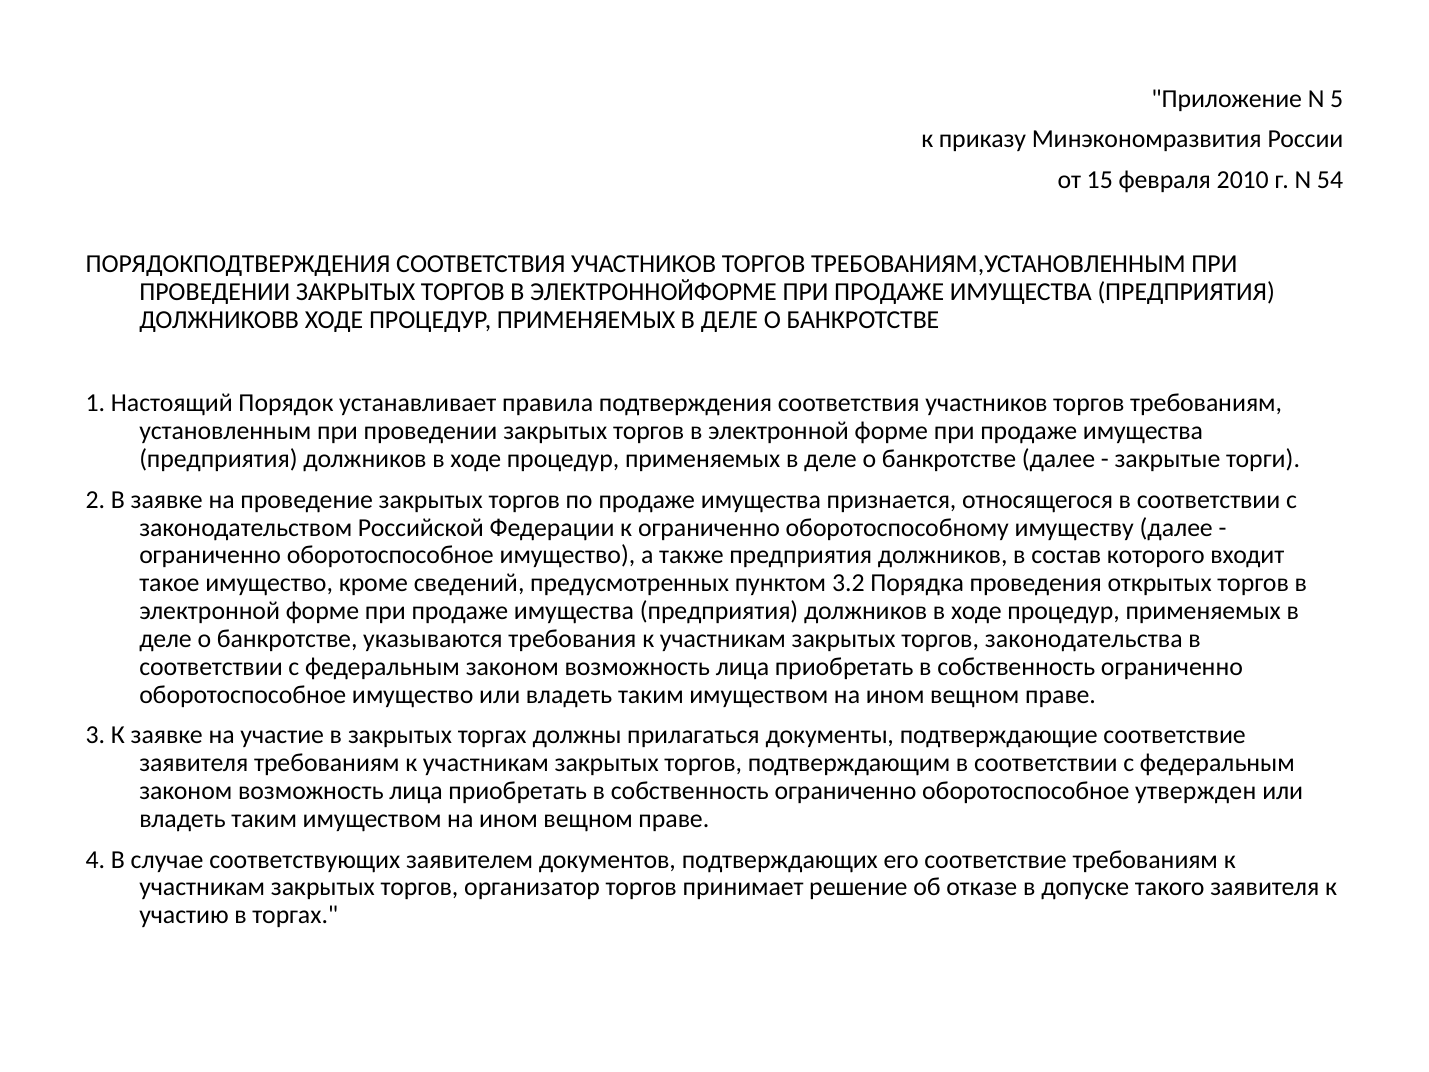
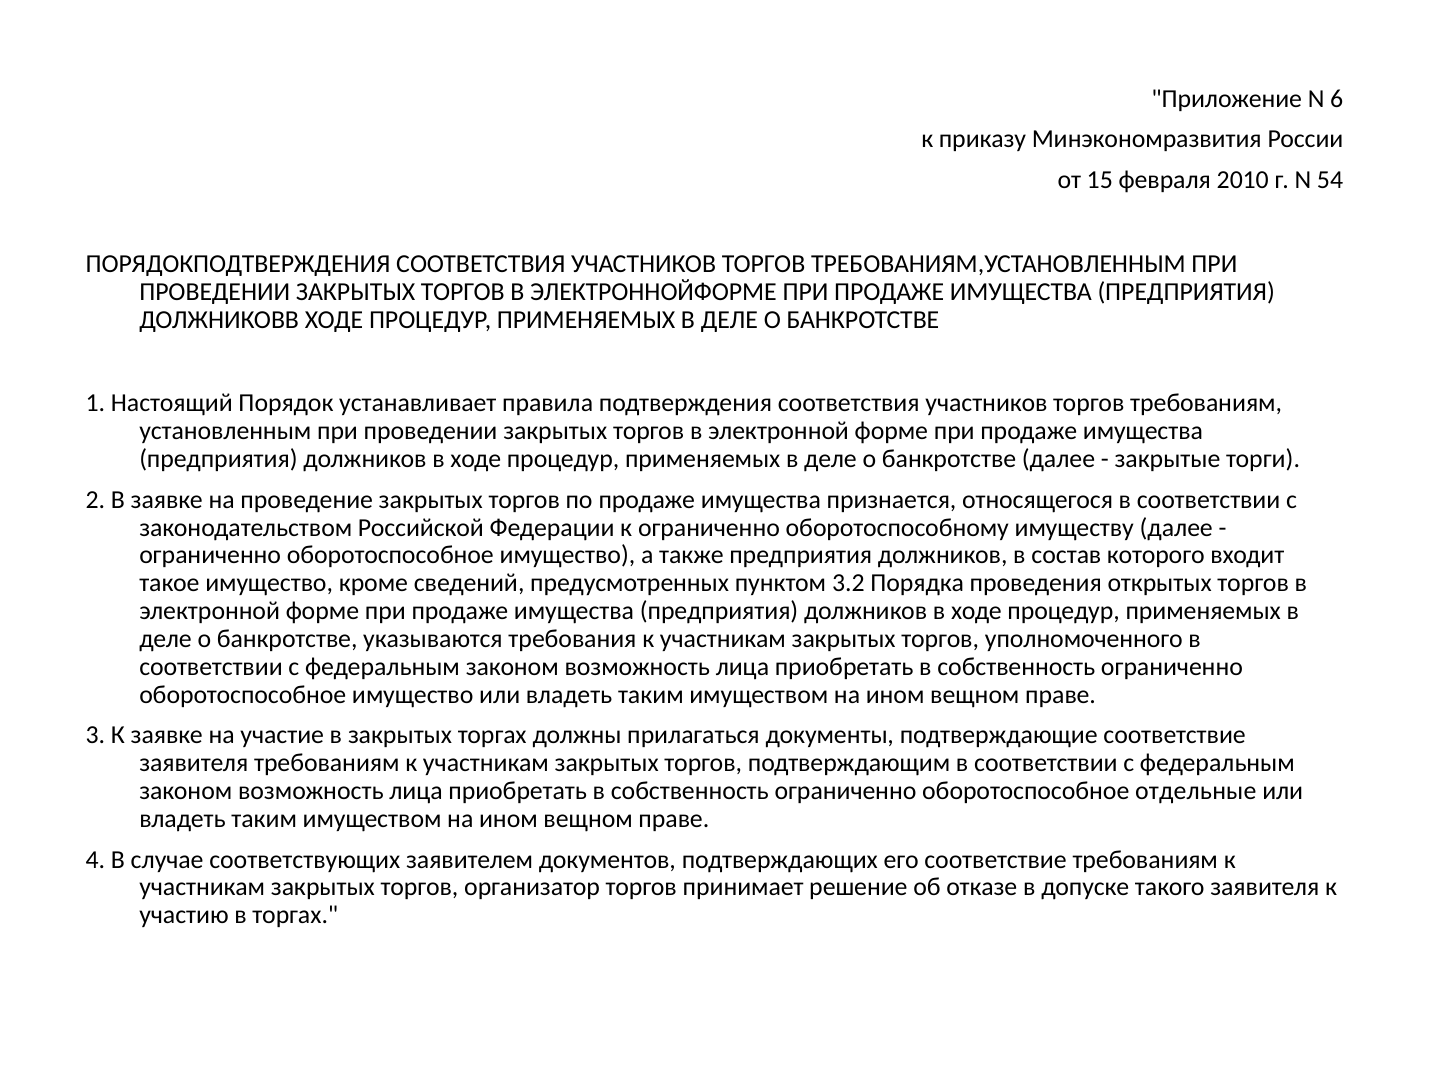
5: 5 -> 6 (1337, 99)
законодательства: законодательства -> уполномоченного (1084, 639)
утвержден: утвержден -> отдельные (1196, 791)
